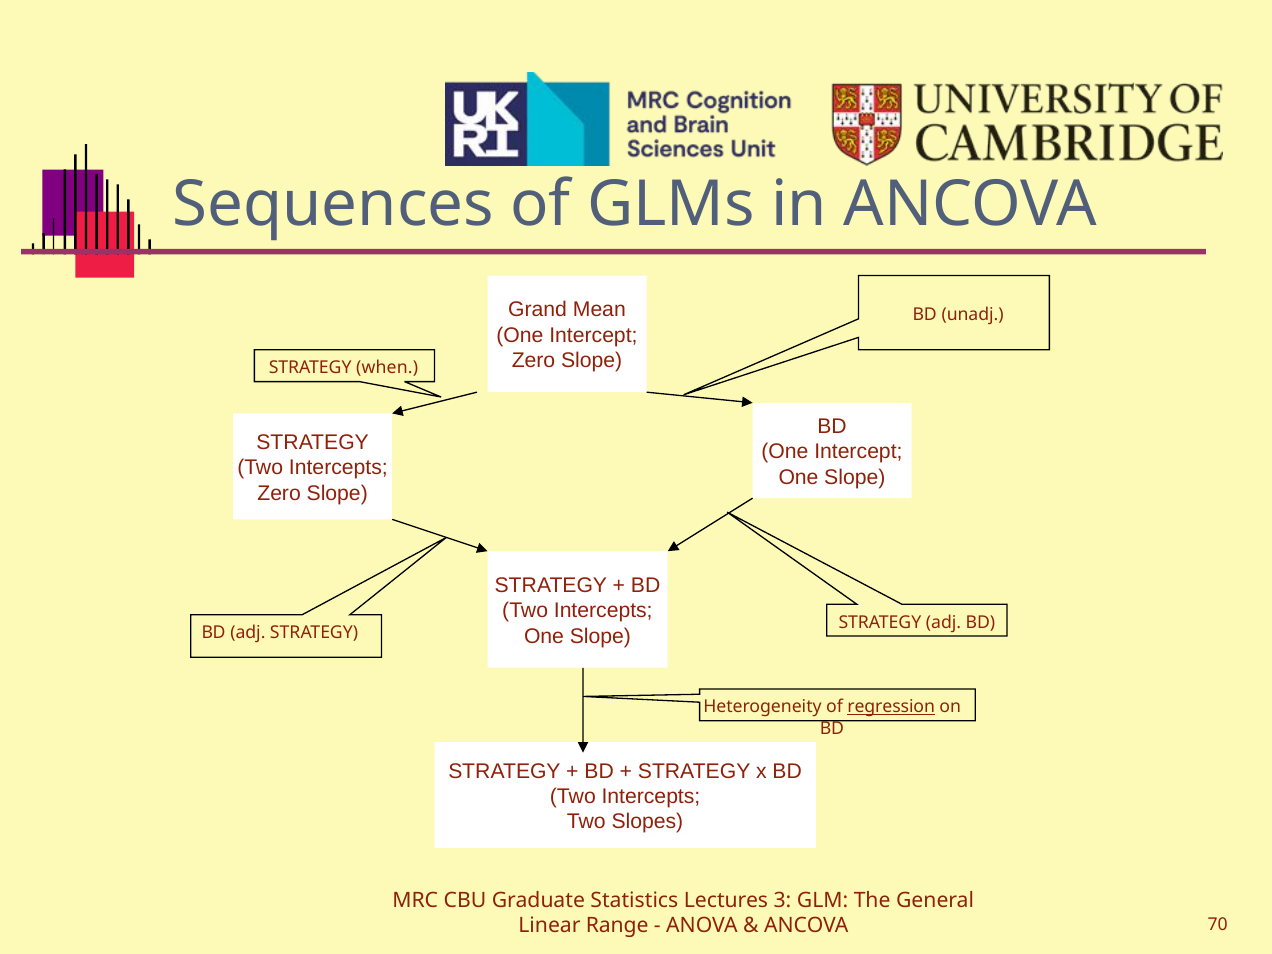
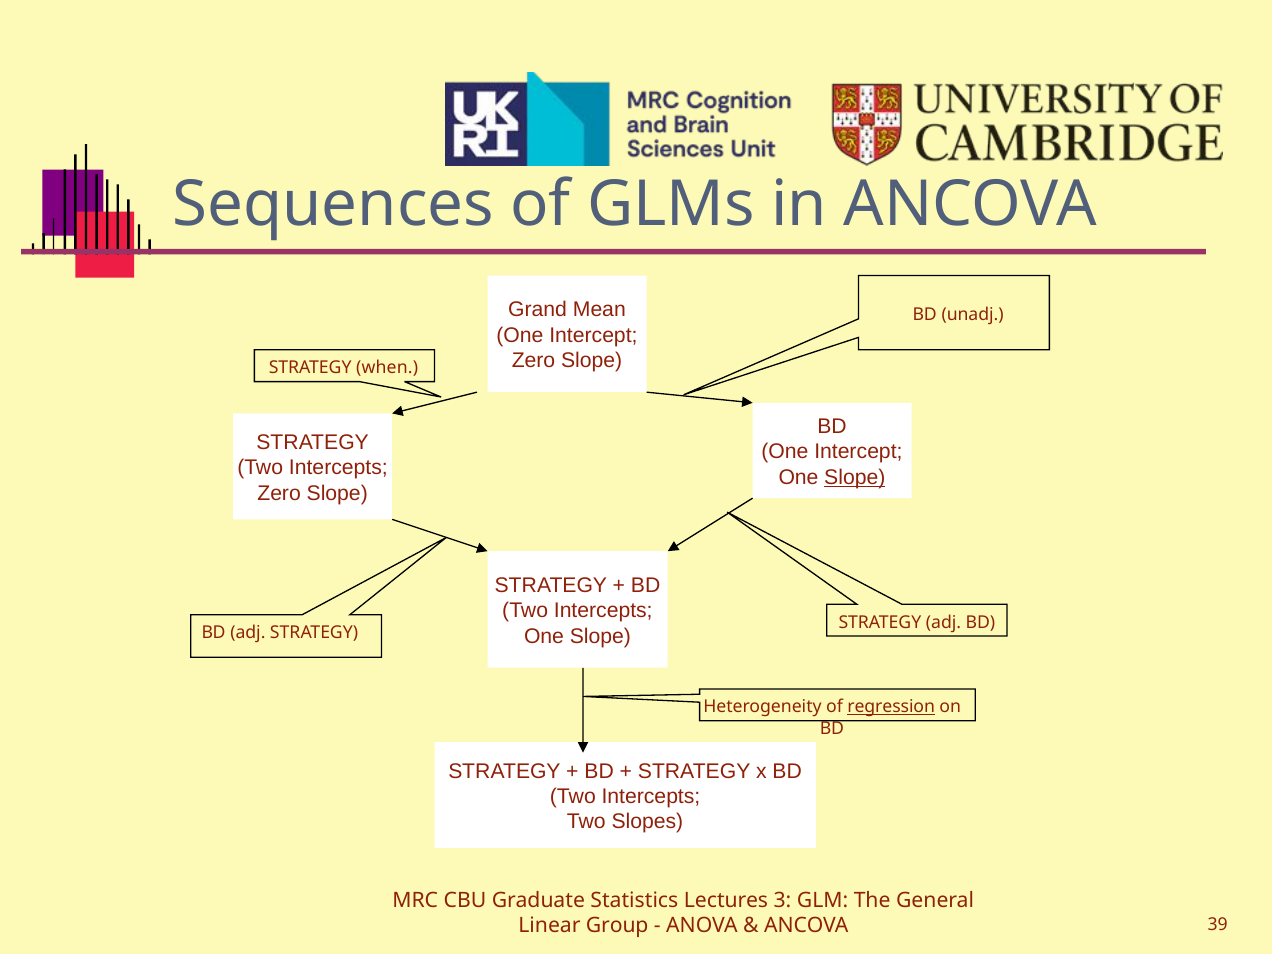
Slope underline: none -> present (855, 477)
Range: Range -> Group (617, 926)
70: 70 -> 39 (1218, 925)
